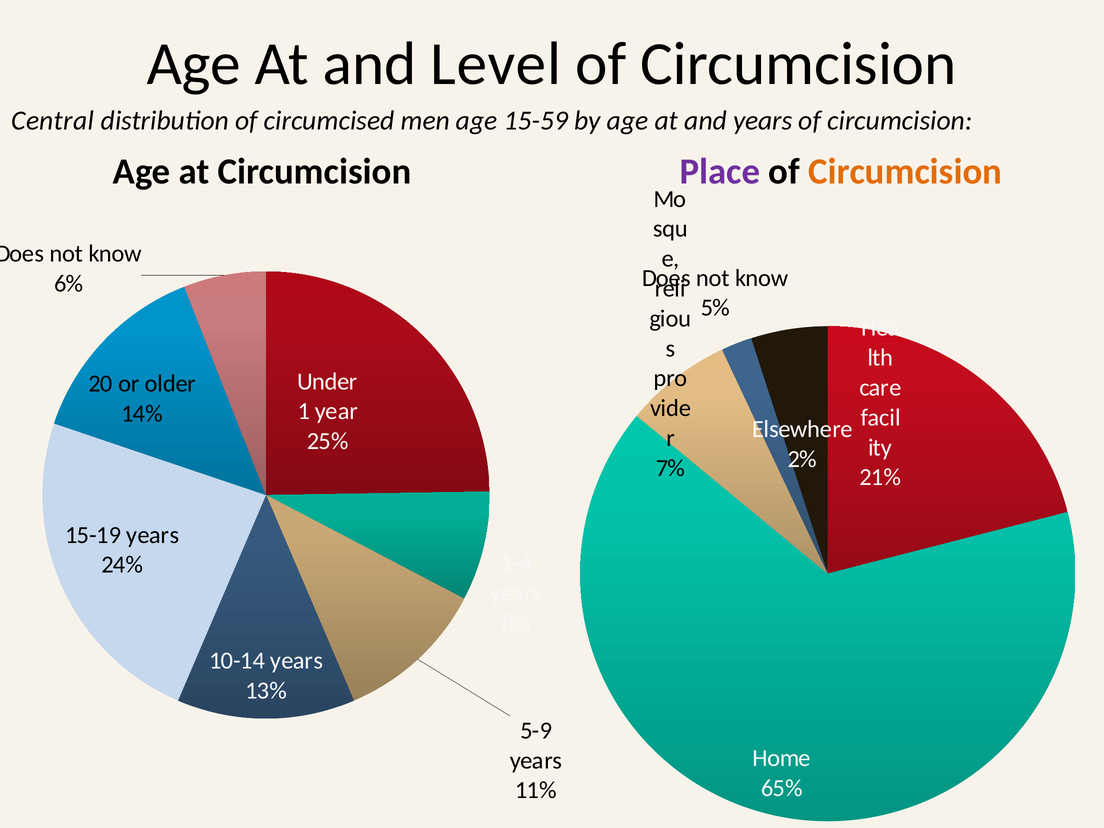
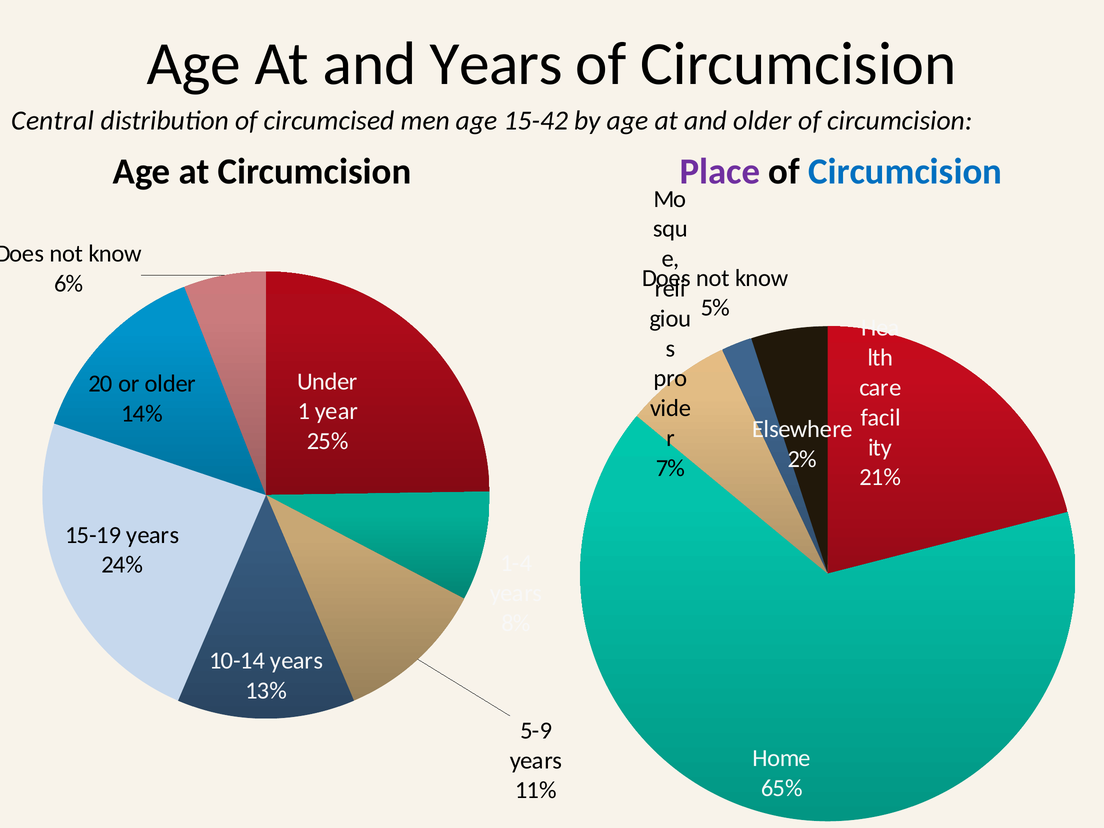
and Level: Level -> Years (496, 64)
15-59: 15-59 -> 15-42 (536, 121)
and years: years -> older (763, 121)
Circumcision colour: orange -> blue (905, 171)
